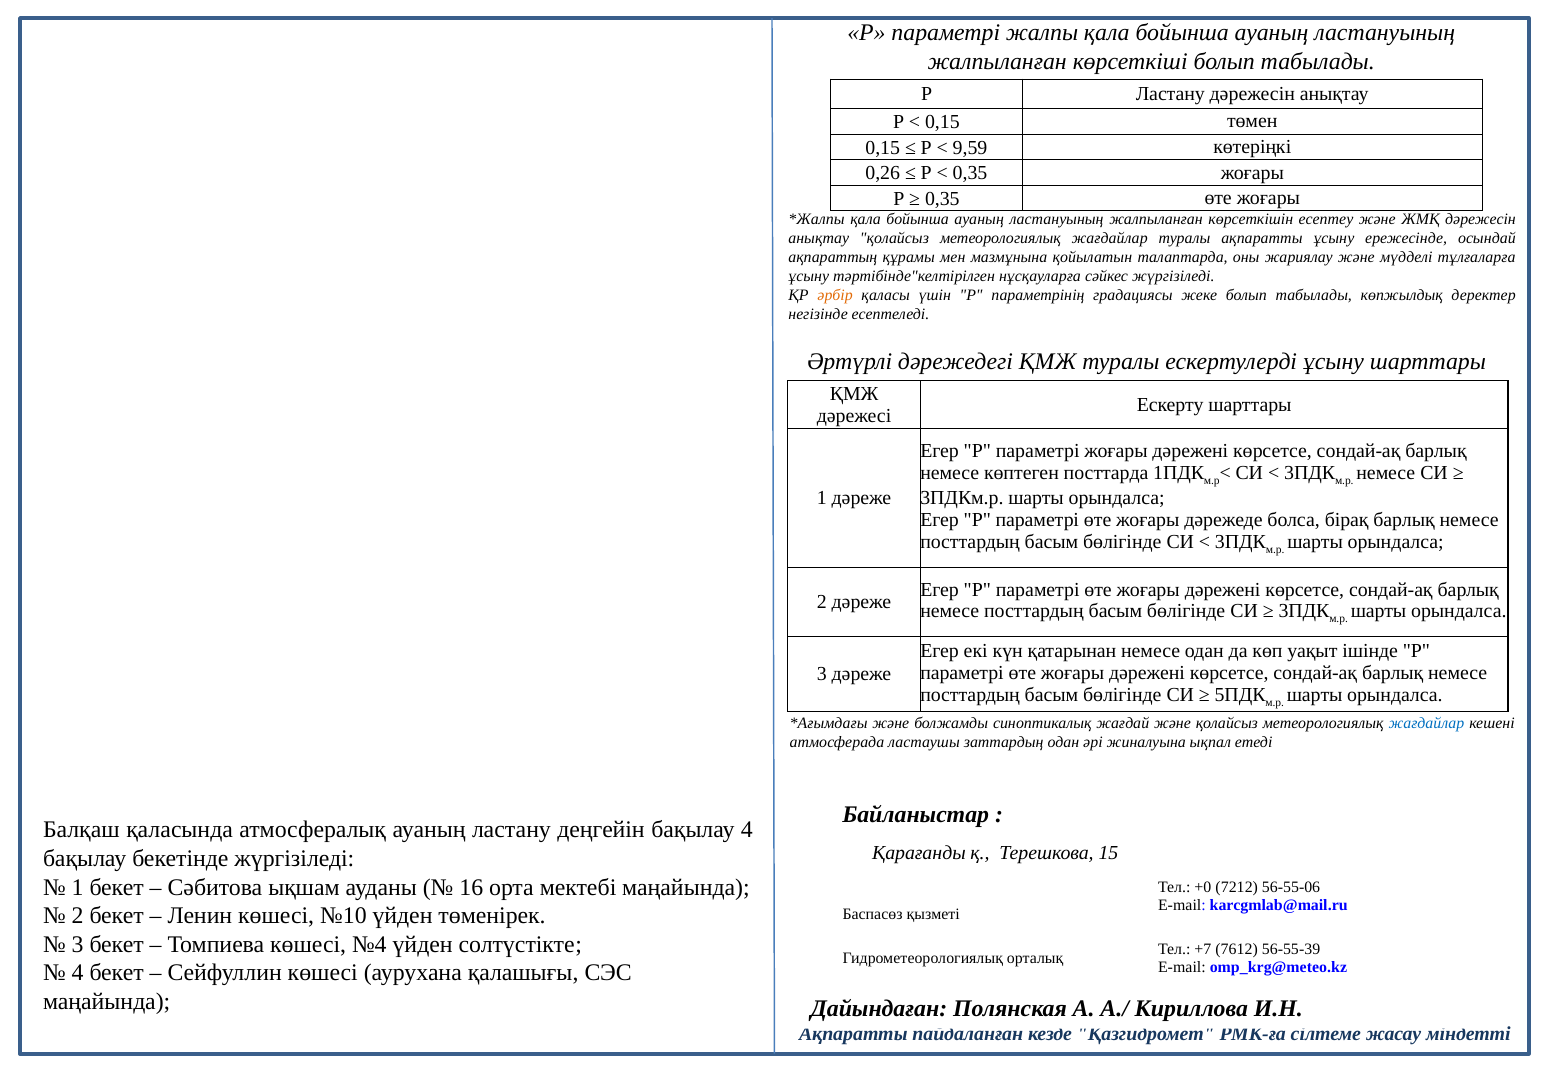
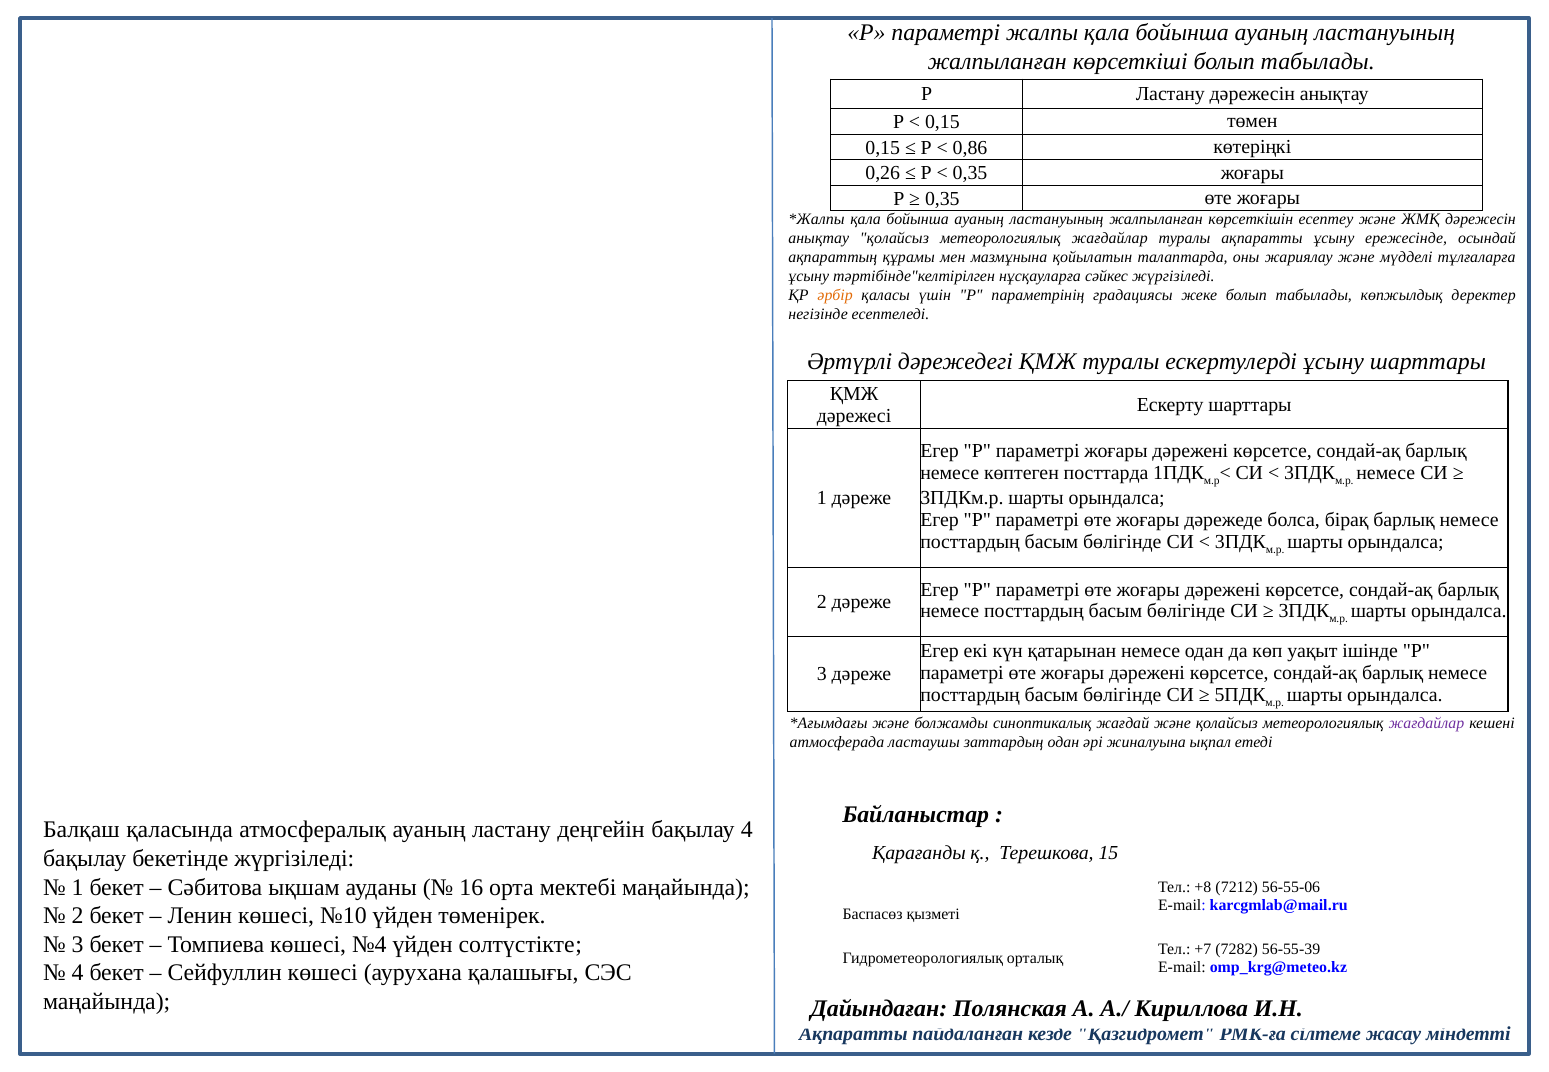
9,59: 9,59 -> 0,86 (970, 148)
жағдайлар colour: blue -> purple (1426, 723)
+0: +0 -> +8 (1203, 888)
7612: 7612 -> 7282 (1237, 950)
